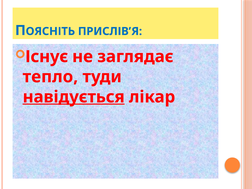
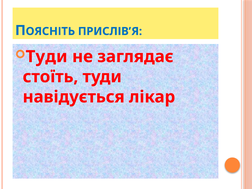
Існує: Існує -> Туди (47, 57)
тепло: тепло -> стоїть (50, 77)
навідується underline: present -> none (74, 97)
